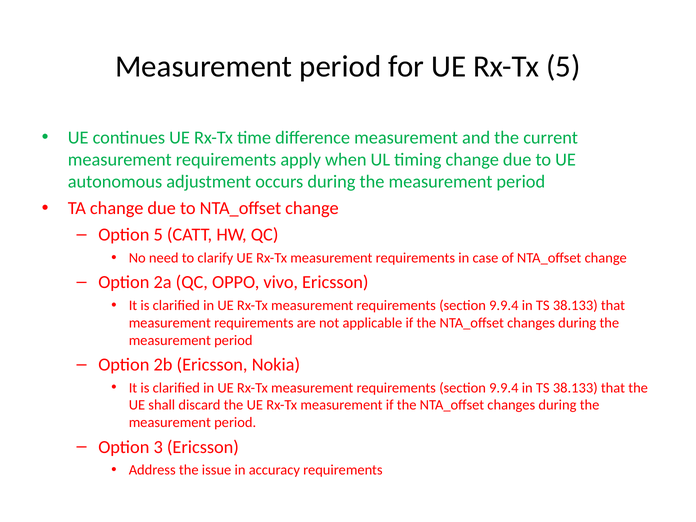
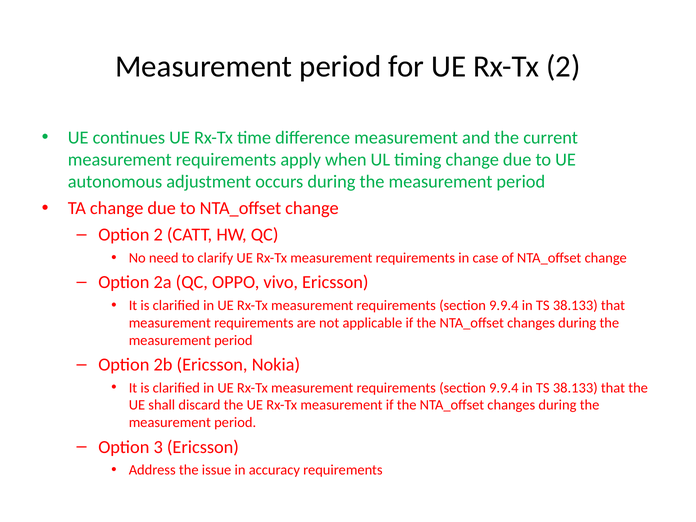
Rx-Tx 5: 5 -> 2 (563, 67)
Option 5: 5 -> 2 (158, 235)
